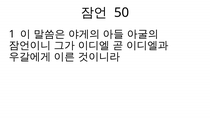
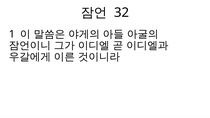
50: 50 -> 32 (122, 13)
